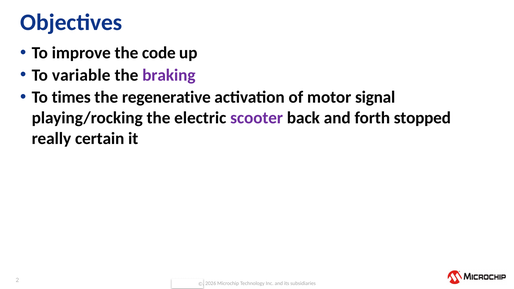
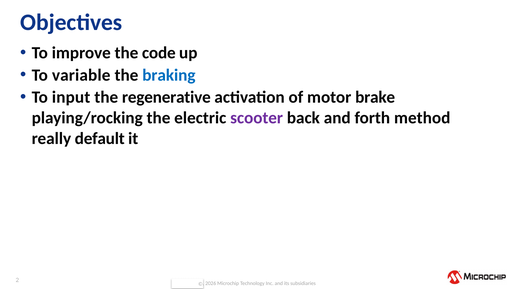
braking colour: purple -> blue (169, 75)
times: times -> input (71, 97)
signal: signal -> brake (375, 97)
stopped: stopped -> method (422, 118)
certain: certain -> default (100, 138)
